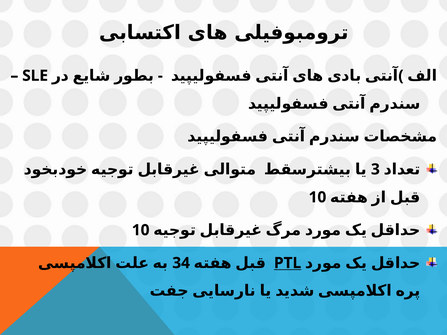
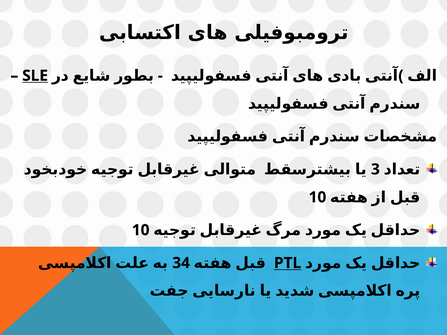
SLE underline: none -> present (35, 76)
